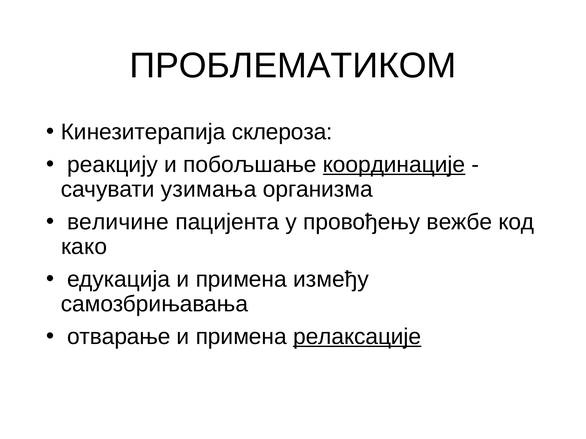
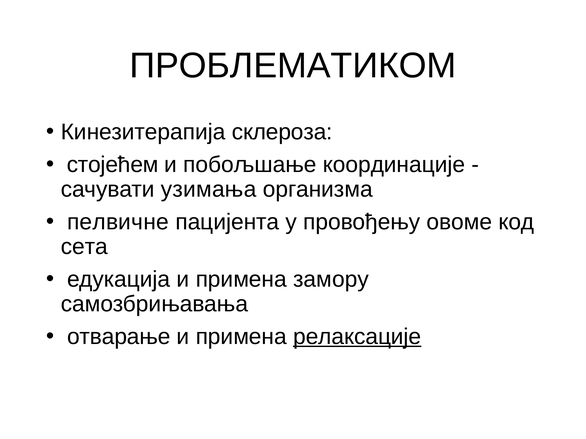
реакцију: реакцију -> стојећем (113, 165)
координације underline: present -> none (394, 165)
величине: величине -> пелвичне (118, 222)
вежбе: вежбе -> овоме (459, 222)
како: како -> сета (84, 247)
између: између -> замору (331, 280)
